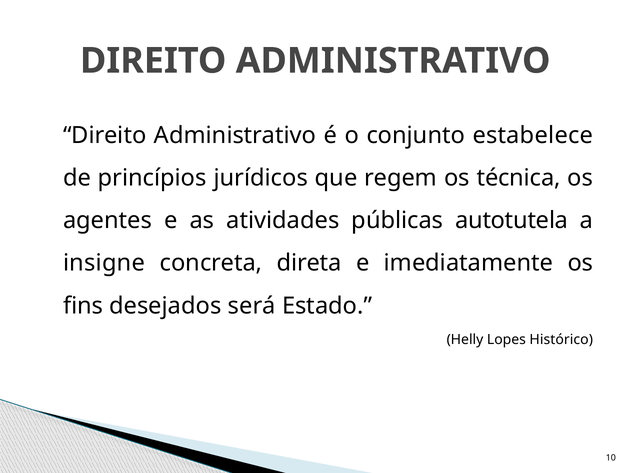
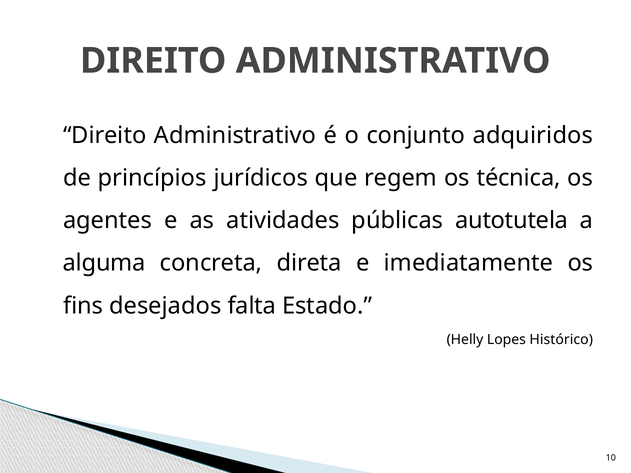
estabelece: estabelece -> adquiridos (533, 135)
insigne: insigne -> alguma (104, 263)
será: será -> falta (252, 306)
